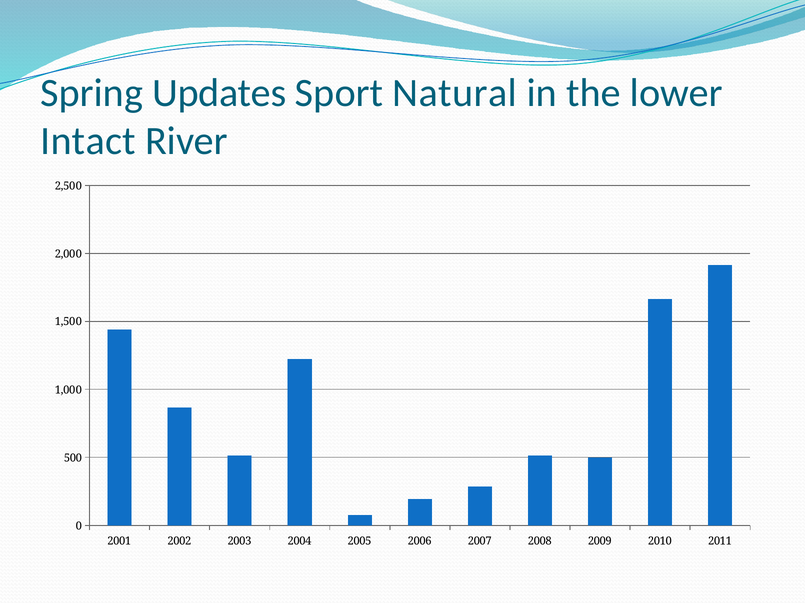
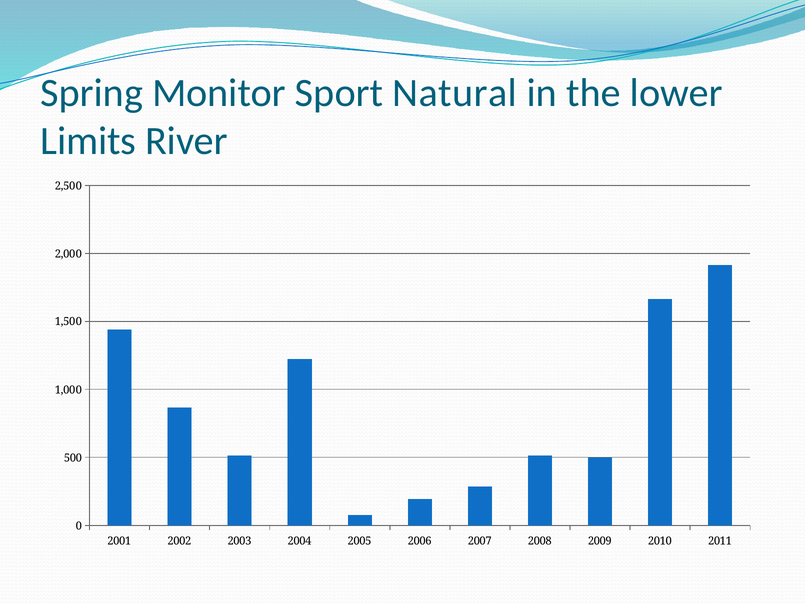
Updates: Updates -> Monitor (219, 93)
Intact: Intact -> Limits (88, 141)
